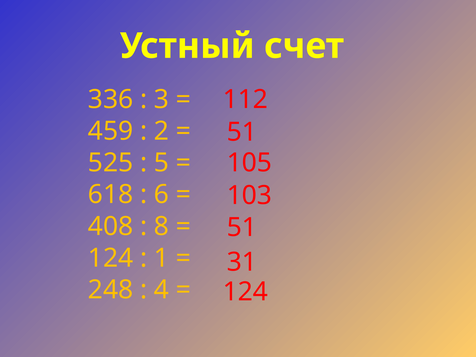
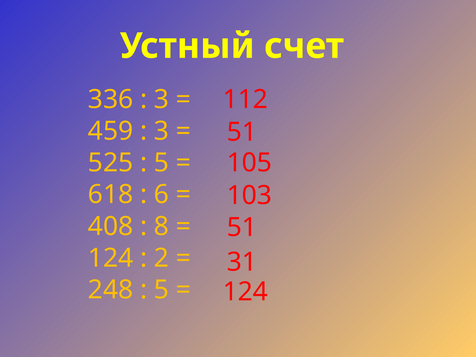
2: 2 -> 3 (162, 131)
1: 1 -> 2 (162, 258)
4: 4 -> 5 (162, 290)
